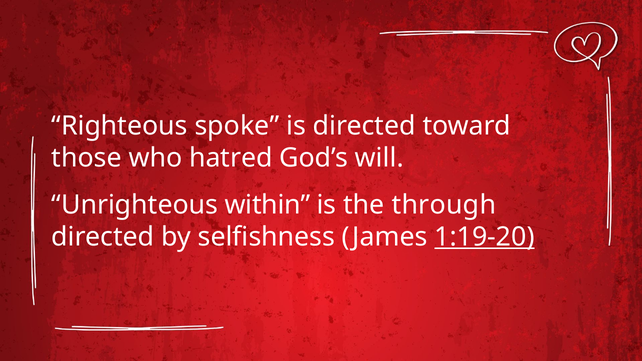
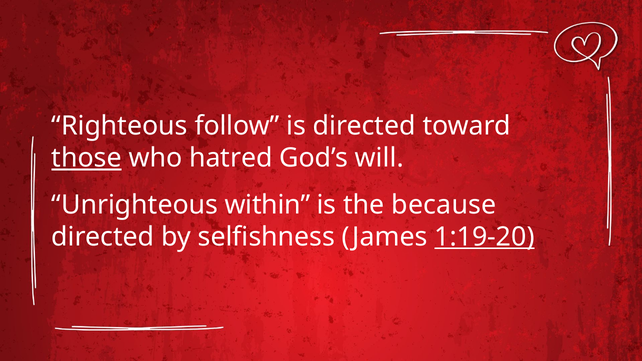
spoke: spoke -> follow (237, 126)
those underline: none -> present (87, 158)
through: through -> because (444, 205)
